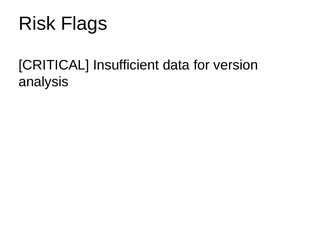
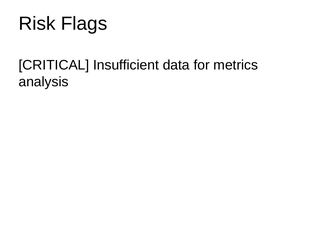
version: version -> metrics (236, 65)
